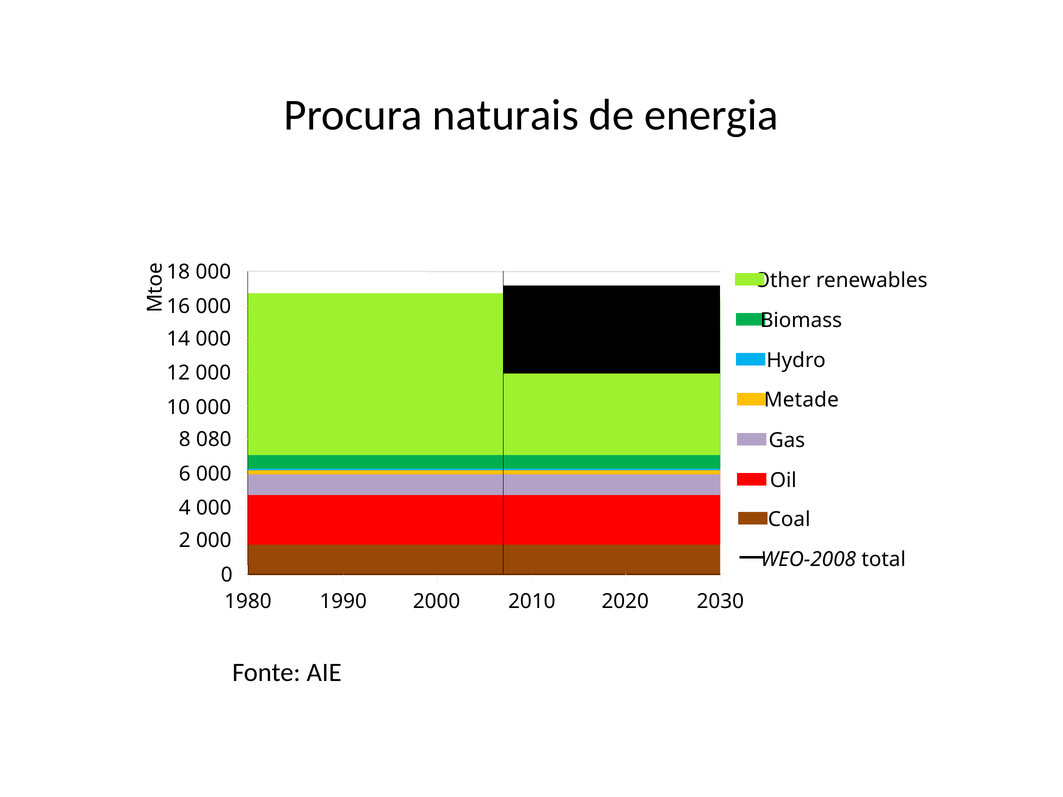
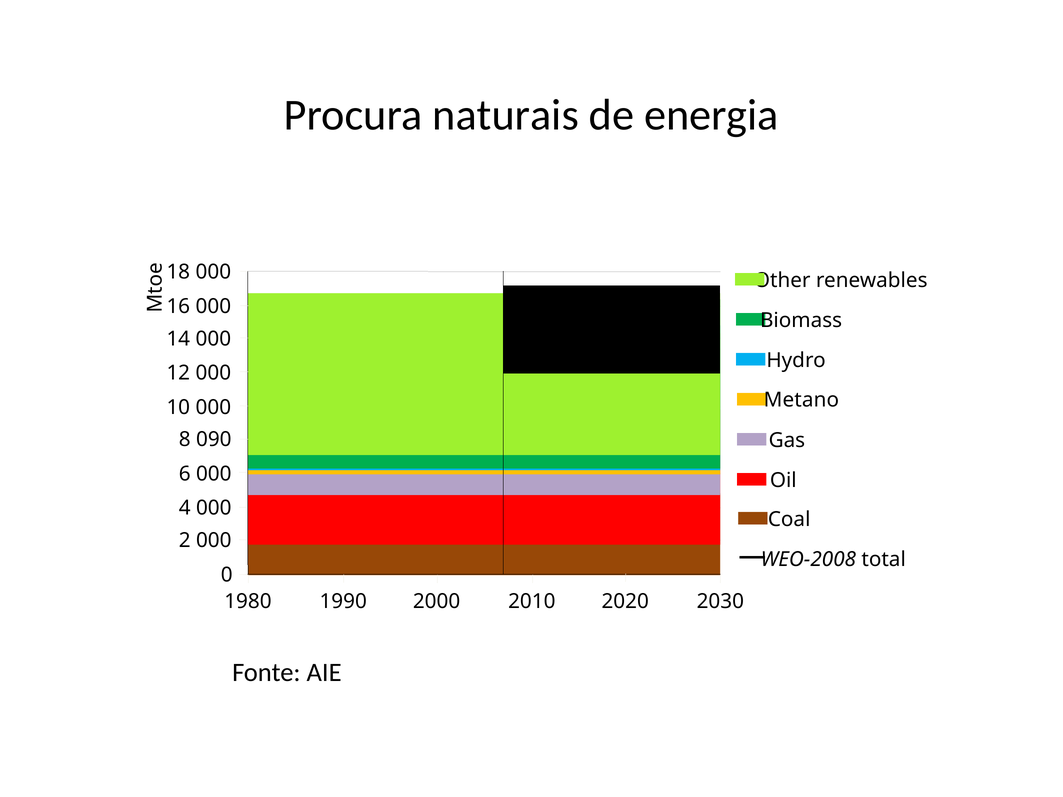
Metade: Metade -> Metano (801, 400)
080: 080 -> 090 (214, 440)
